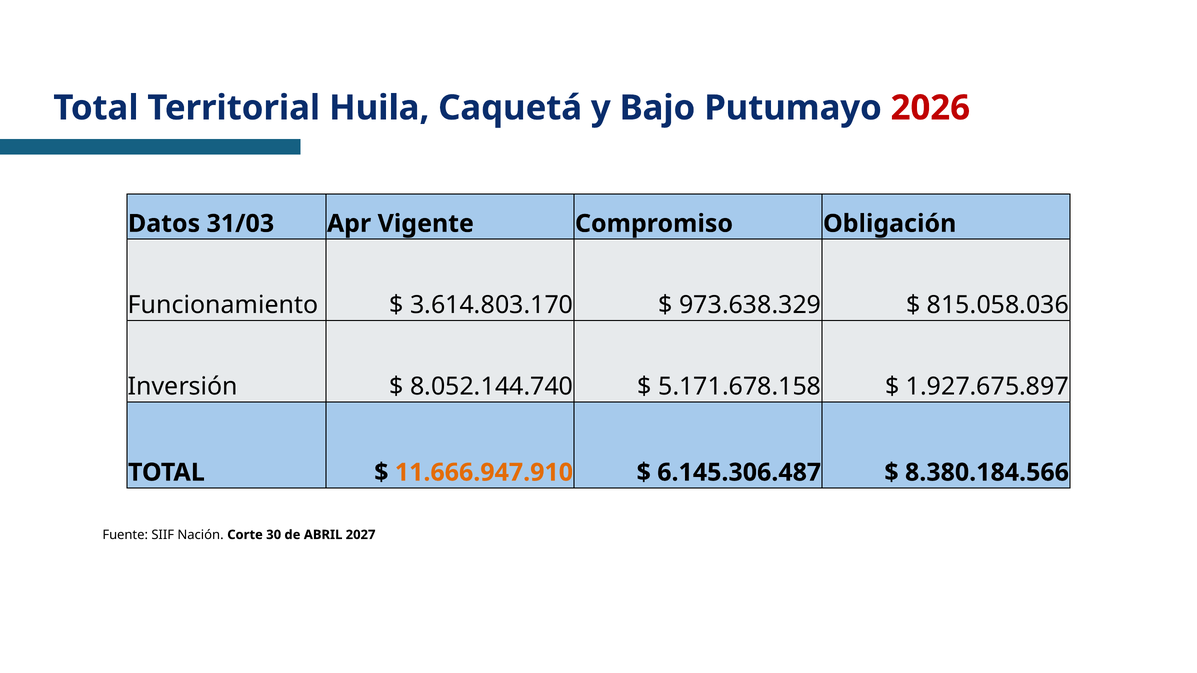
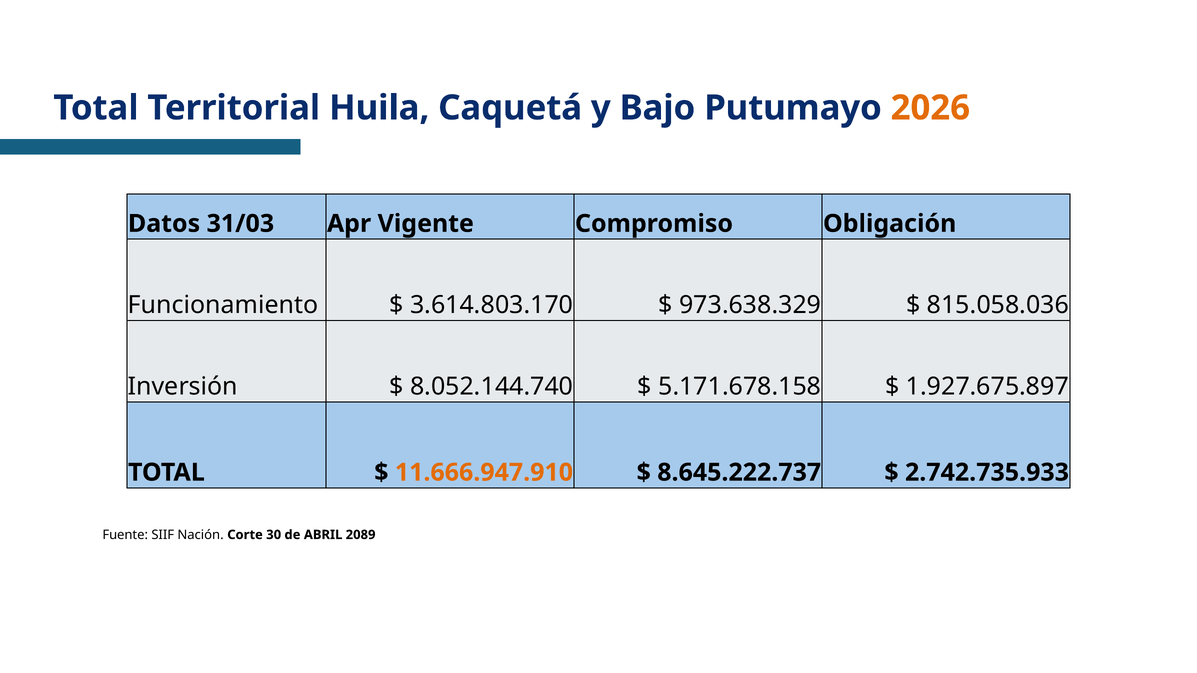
2026 colour: red -> orange (930, 108)
6.145.306.487: 6.145.306.487 -> 8.645.222.737 (739, 473)
8.380.184.566: 8.380.184.566 -> 2.742.735.933 (987, 473)
2027: 2027 -> 2089 (361, 535)
